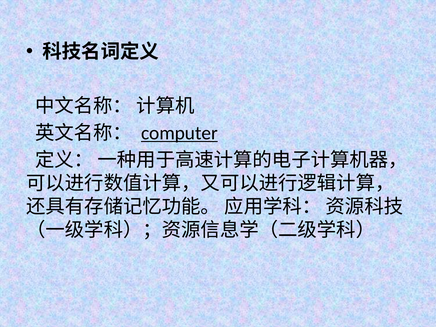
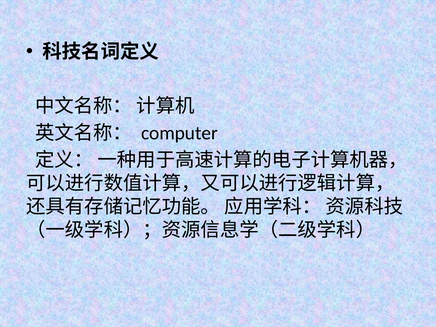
computer underline: present -> none (179, 133)
